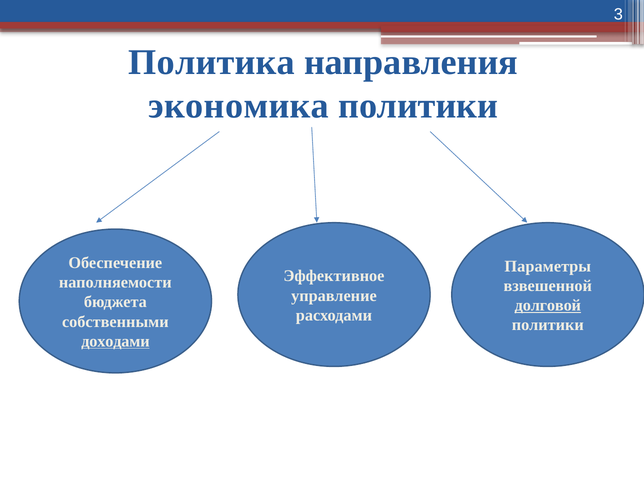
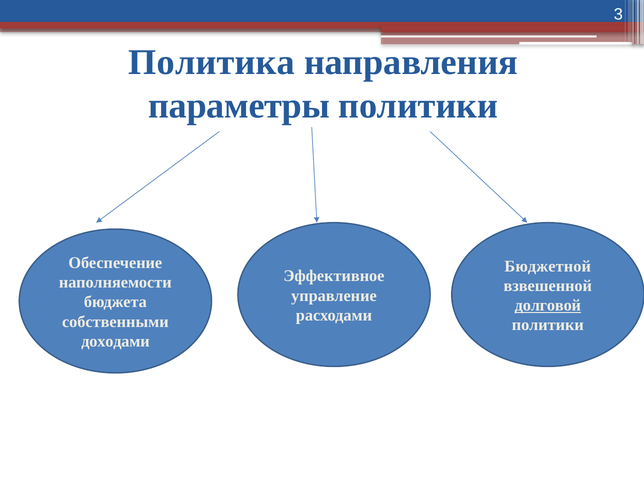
экономика: экономика -> параметры (239, 106)
Параметры: Параметры -> Бюджетной (548, 266)
доходами underline: present -> none (115, 341)
